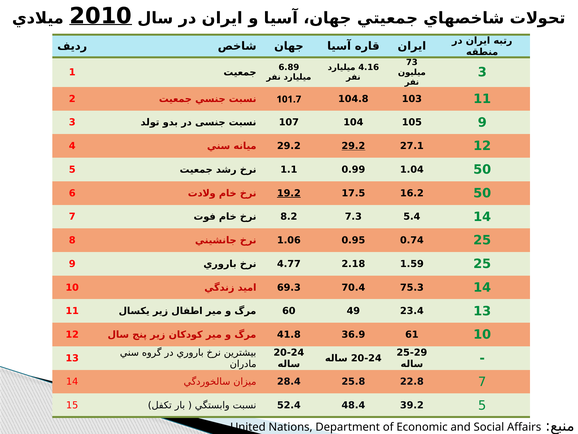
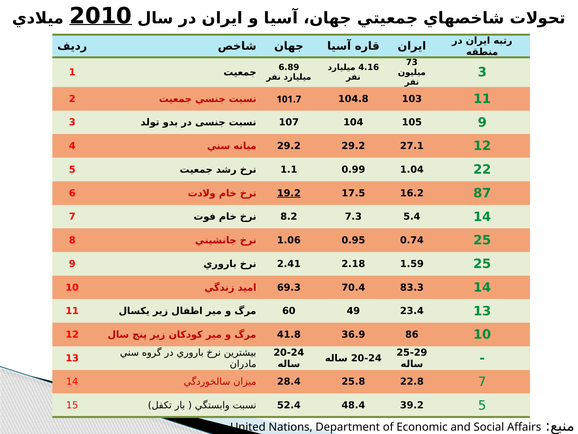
29.2 underline: present -> none (353, 146)
1.04 50: 50 -> 22 (482, 169)
16.2 50: 50 -> 87 (482, 193)
4.77: 4.77 -> 2.41 (289, 264)
75.3: 75.3 -> 83.3 (412, 287)
61: 61 -> 86 (412, 334)
